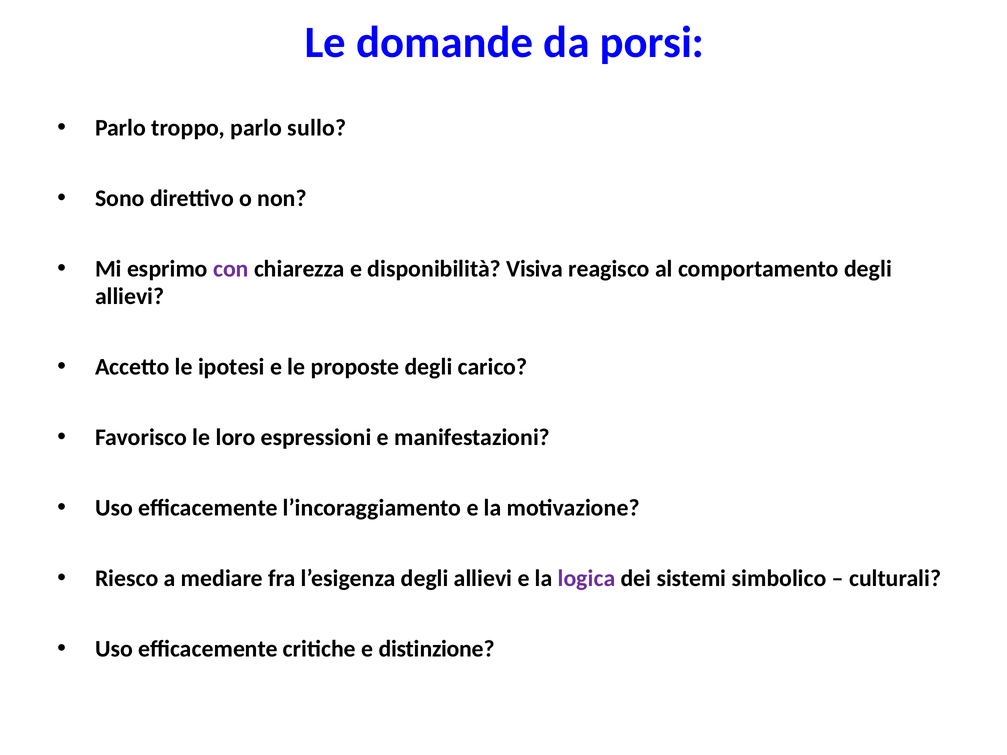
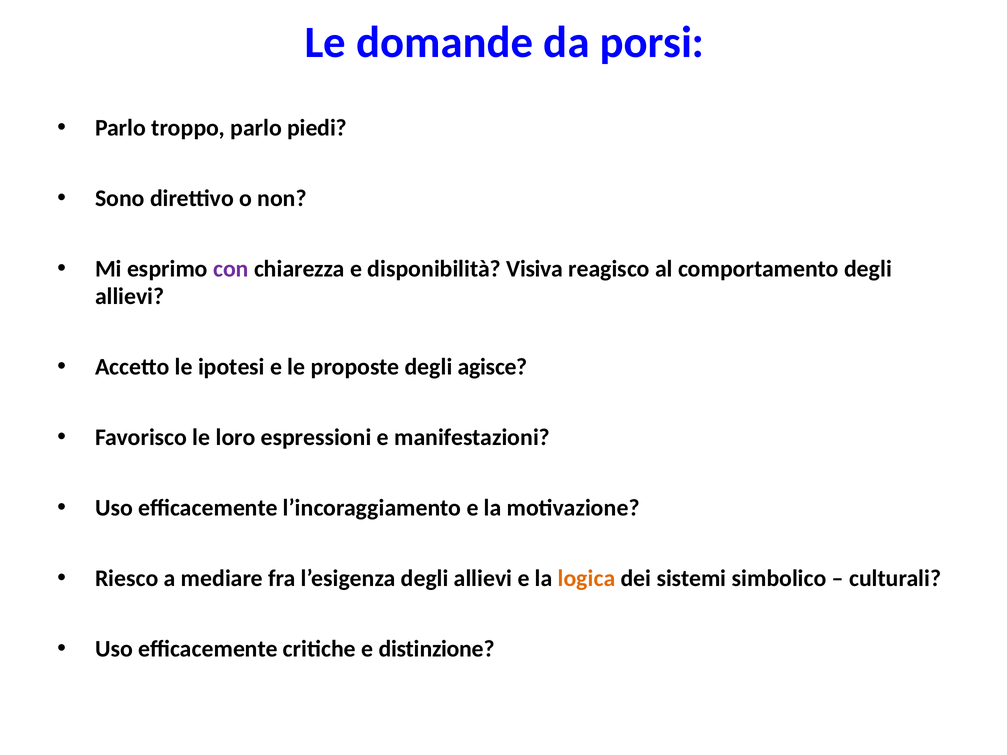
sullo: sullo -> piedi (317, 128)
carico: carico -> agisce (493, 367)
logica colour: purple -> orange (587, 579)
